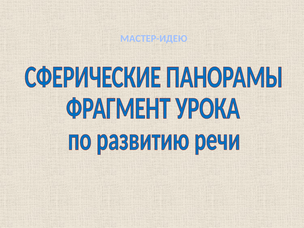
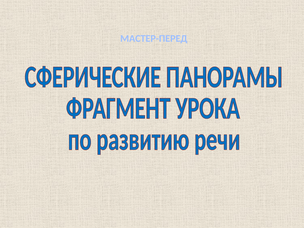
МАСТЕР-ИДЕЮ: МАСТЕР-ИДЕЮ -> МАСТЕР-ПЕРЕД (154, 38)
